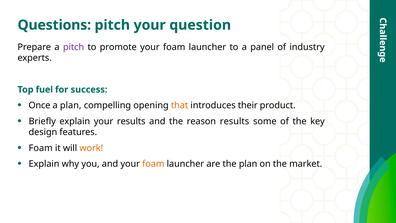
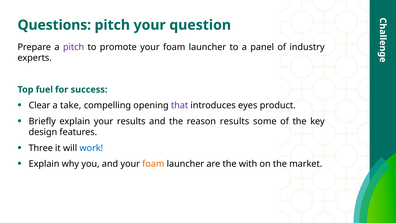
Once: Once -> Clear (39, 105)
a plan: plan -> take (71, 105)
that colour: orange -> purple (180, 105)
their: their -> eyes (248, 105)
Foam: Foam -> Three (41, 148)
work colour: orange -> blue (91, 148)
the plan: plan -> with (248, 164)
